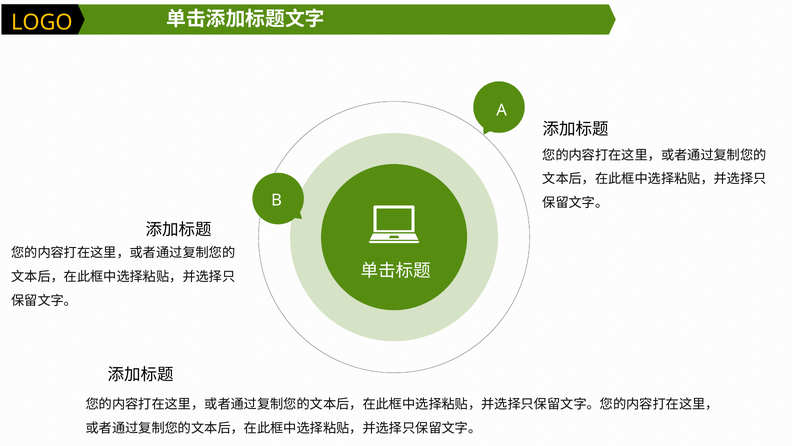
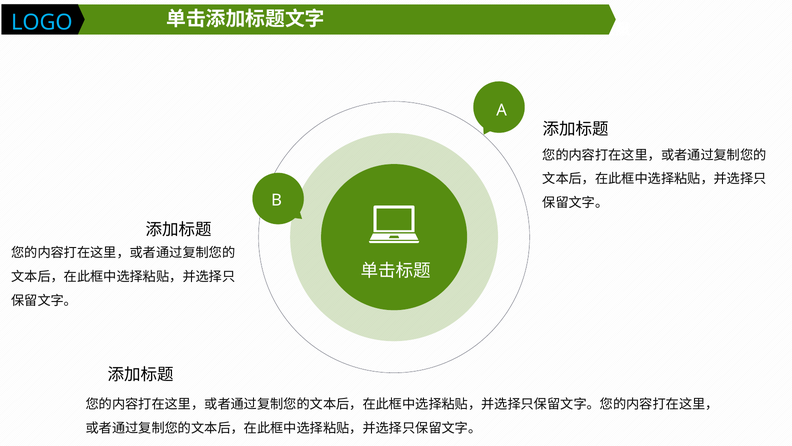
LOGO colour: yellow -> light blue (42, 22)
